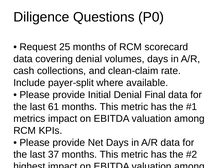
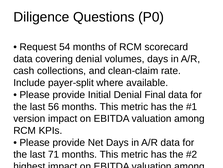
25: 25 -> 54 (65, 47)
61: 61 -> 56 (54, 106)
metrics: metrics -> version (29, 118)
37: 37 -> 71 (54, 154)
